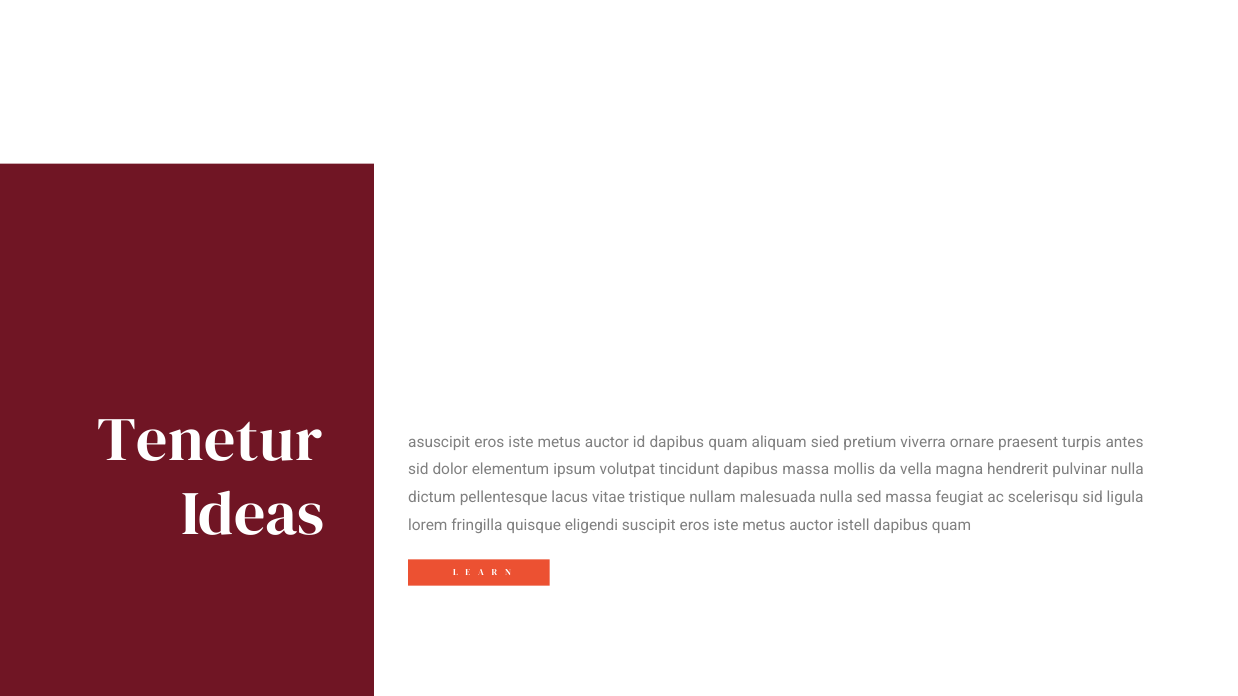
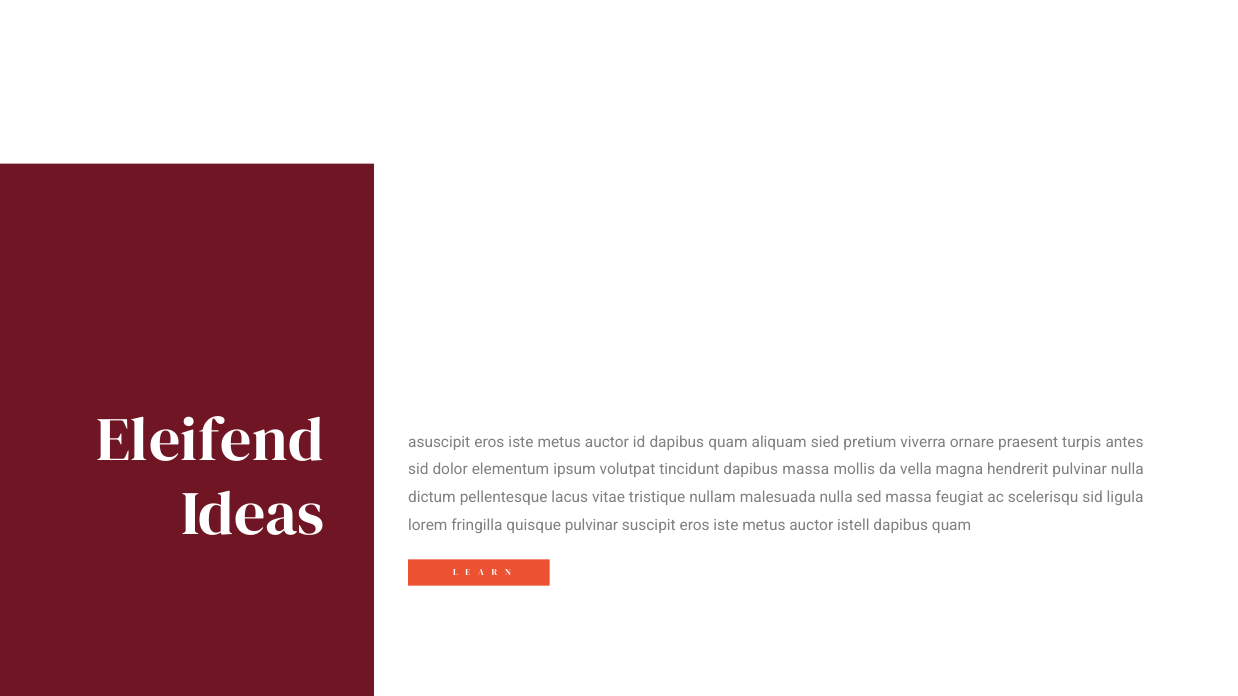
Tenetur: Tenetur -> Eleifend (210, 440)
quisque eligendi: eligendi -> pulvinar (592, 526)
